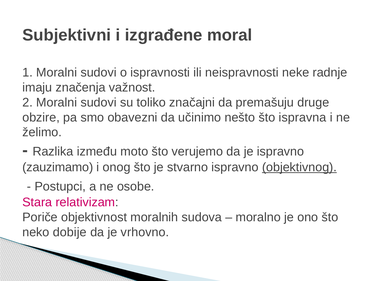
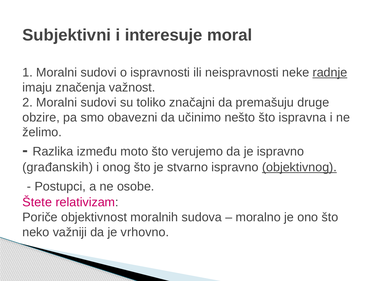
izgrađene: izgrađene -> interesuje (164, 35)
radnje underline: none -> present (330, 72)
zauzimamo: zauzimamo -> građanskih (58, 167)
Stara: Stara -> Štete (37, 202)
dobije: dobije -> važniji (70, 232)
